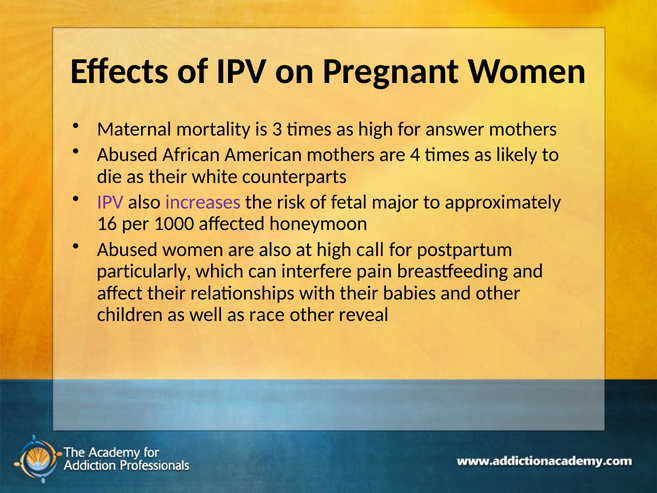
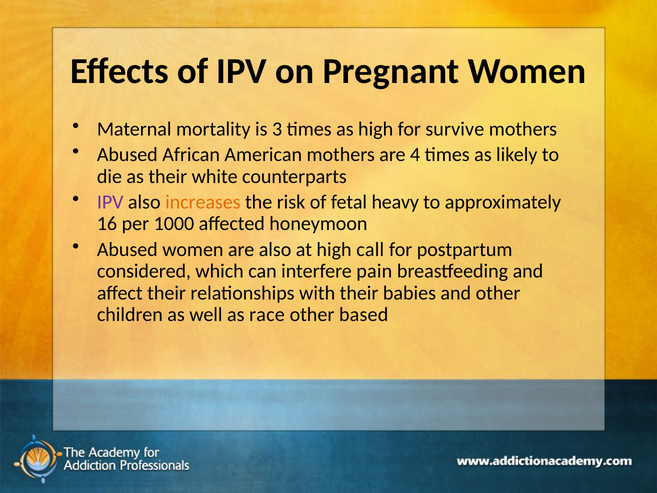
answer: answer -> survive (455, 129)
increases colour: purple -> orange (203, 202)
major: major -> heavy (395, 202)
particularly: particularly -> considered (144, 271)
reveal: reveal -> based (364, 314)
